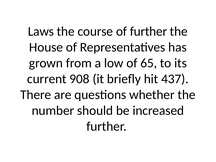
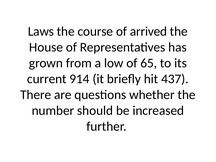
of further: further -> arrived (148, 31)
908: 908 -> 914 (79, 79)
